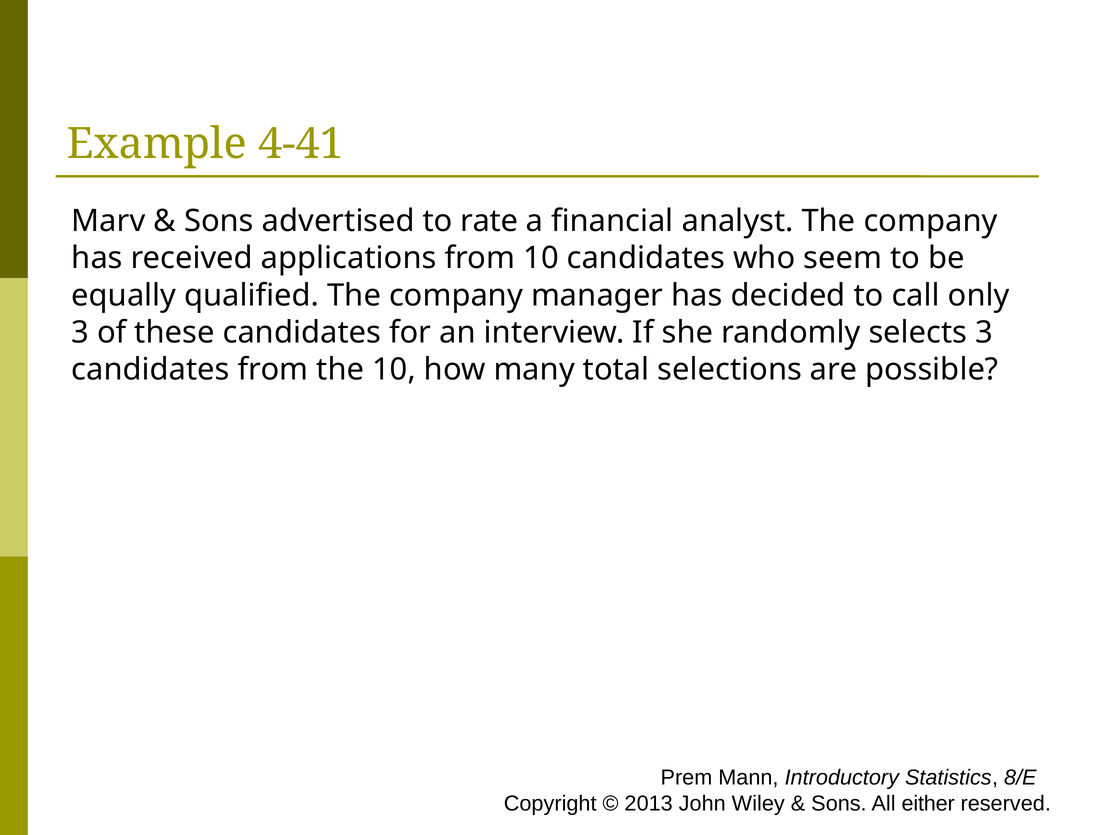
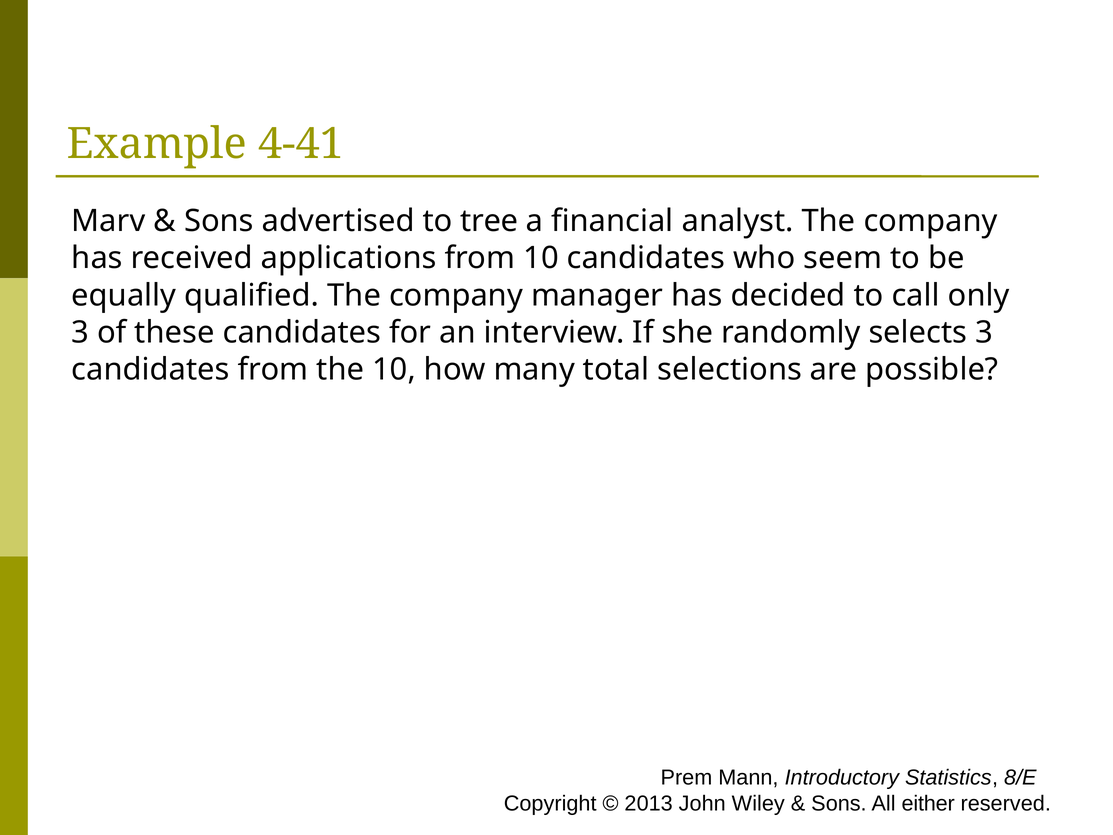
rate: rate -> tree (489, 221)
